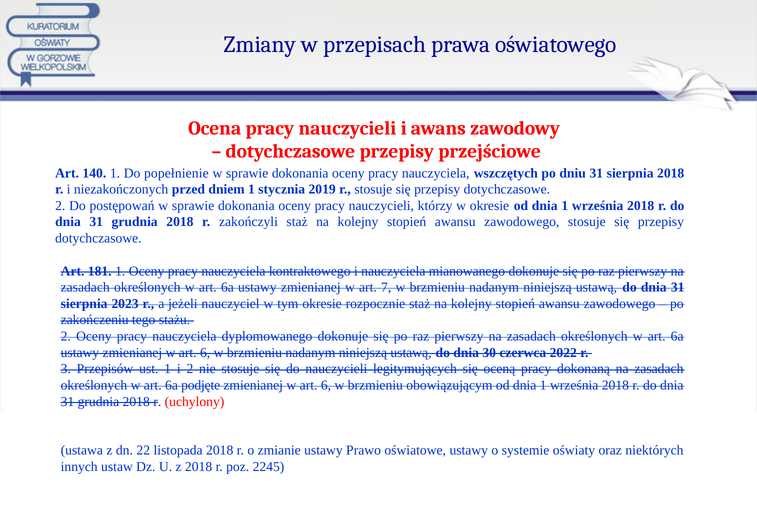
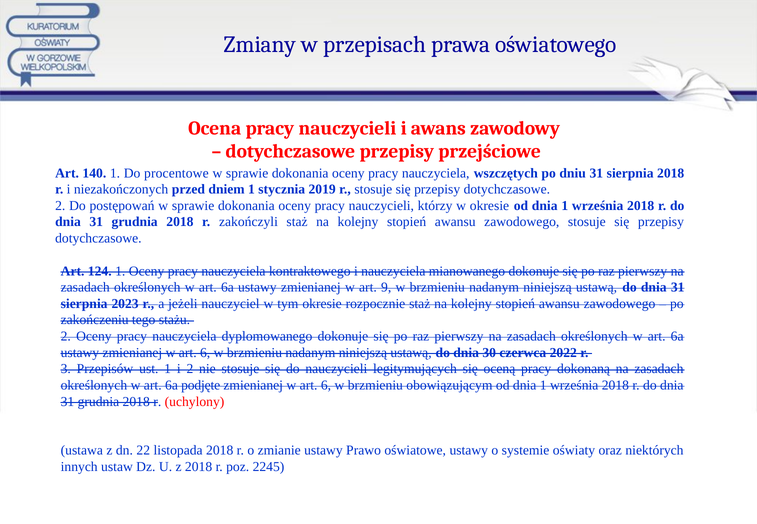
popełnienie: popełnienie -> procentowe (176, 173)
181: 181 -> 124 (100, 271)
7: 7 -> 9 (386, 287)
